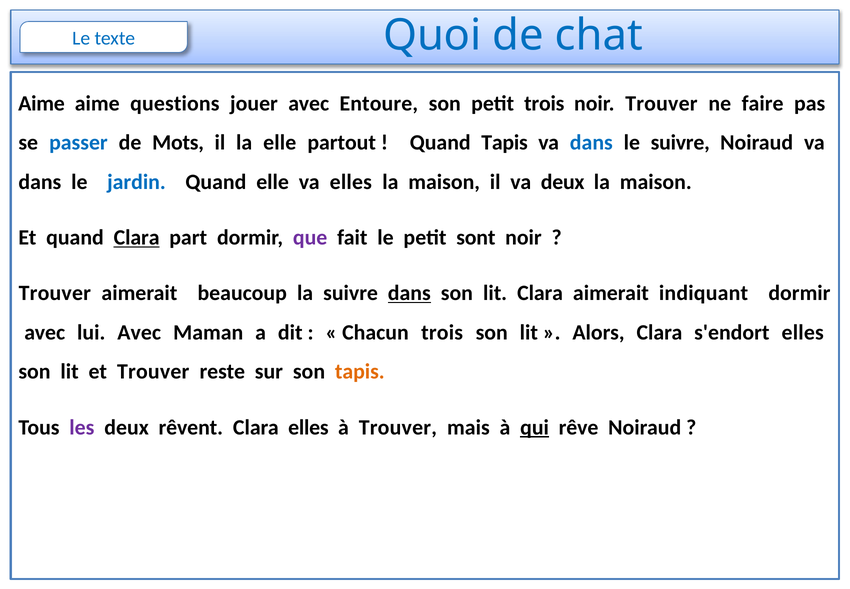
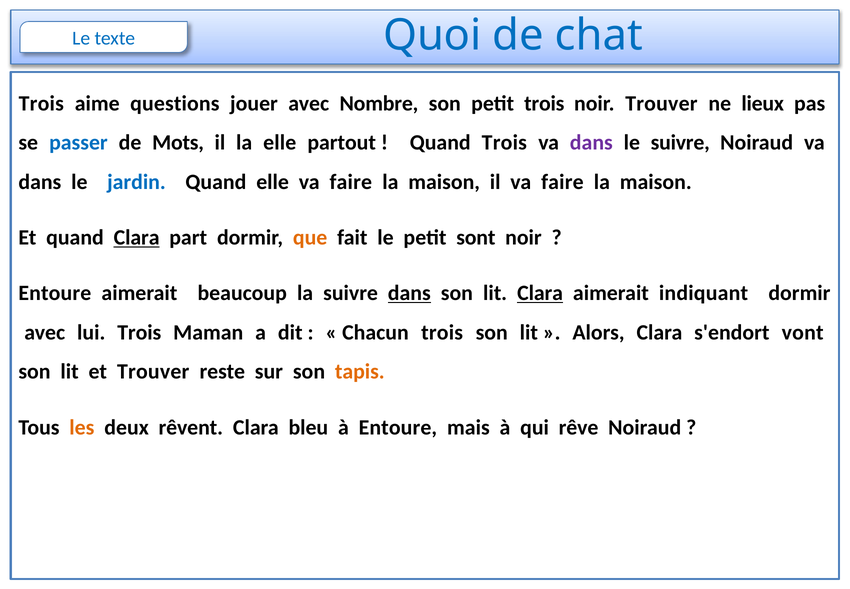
Aime: Aime -> Trois (41, 103)
Entoure: Entoure -> Nombre (379, 103)
faire: faire -> lieux (763, 103)
Quand Tapis: Tapis -> Trois (504, 143)
dans colour: blue -> purple (591, 143)
elle va elles: elles -> faire (351, 182)
il va deux: deux -> faire (562, 182)
que colour: purple -> orange (310, 237)
Trouver: Trouver -> Entoure (55, 293)
Clara underline: none -> present (540, 293)
lui Avec: Avec -> Trois (139, 332)
s'endort elles: elles -> vont (803, 332)
les colour: purple -> orange (82, 427)
Clara elles: elles -> bleu (308, 427)
à Trouver: Trouver -> Entoure (398, 427)
qui underline: present -> none (535, 427)
